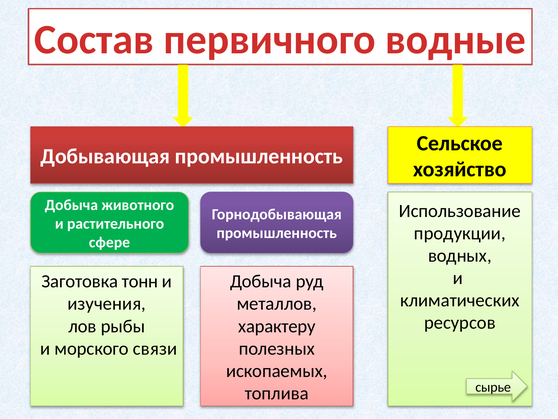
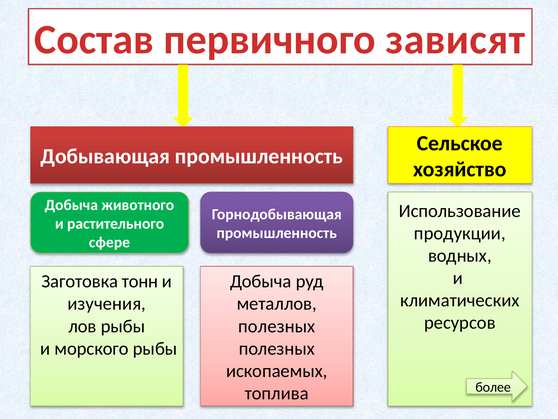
водные: водные -> зависят (455, 40)
характеру: характеру -> полезных (277, 326)
морского связи: связи -> рыбы (155, 348)
сырье: сырье -> более (493, 387)
